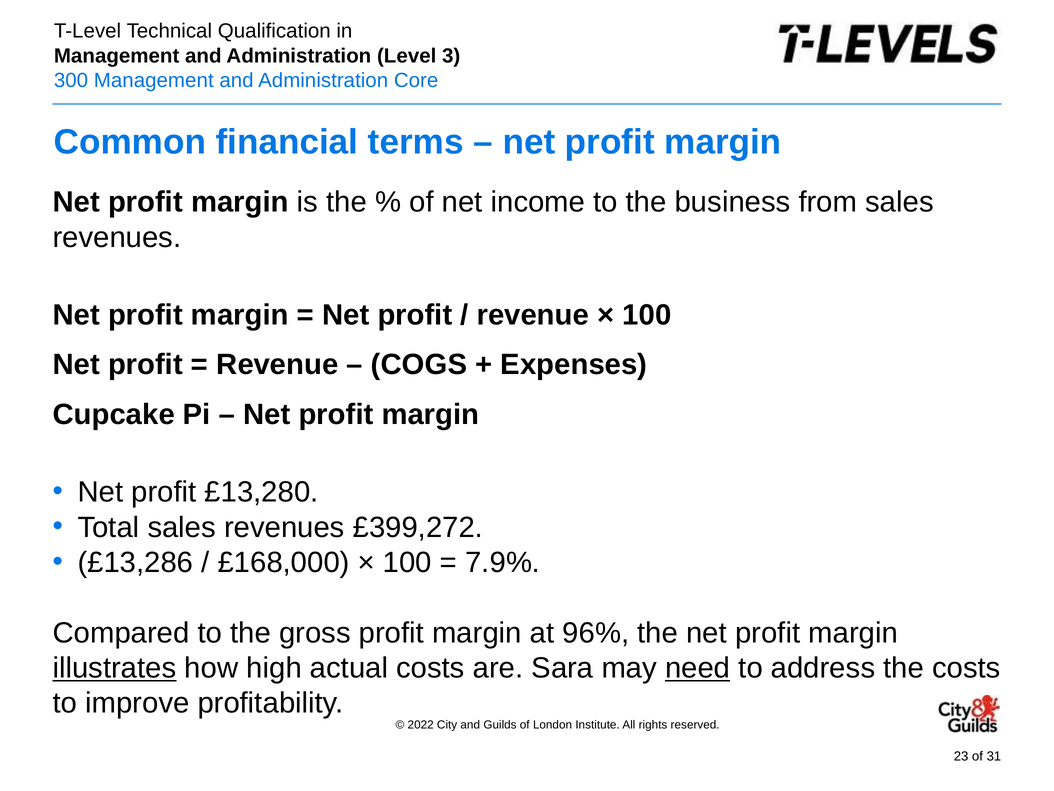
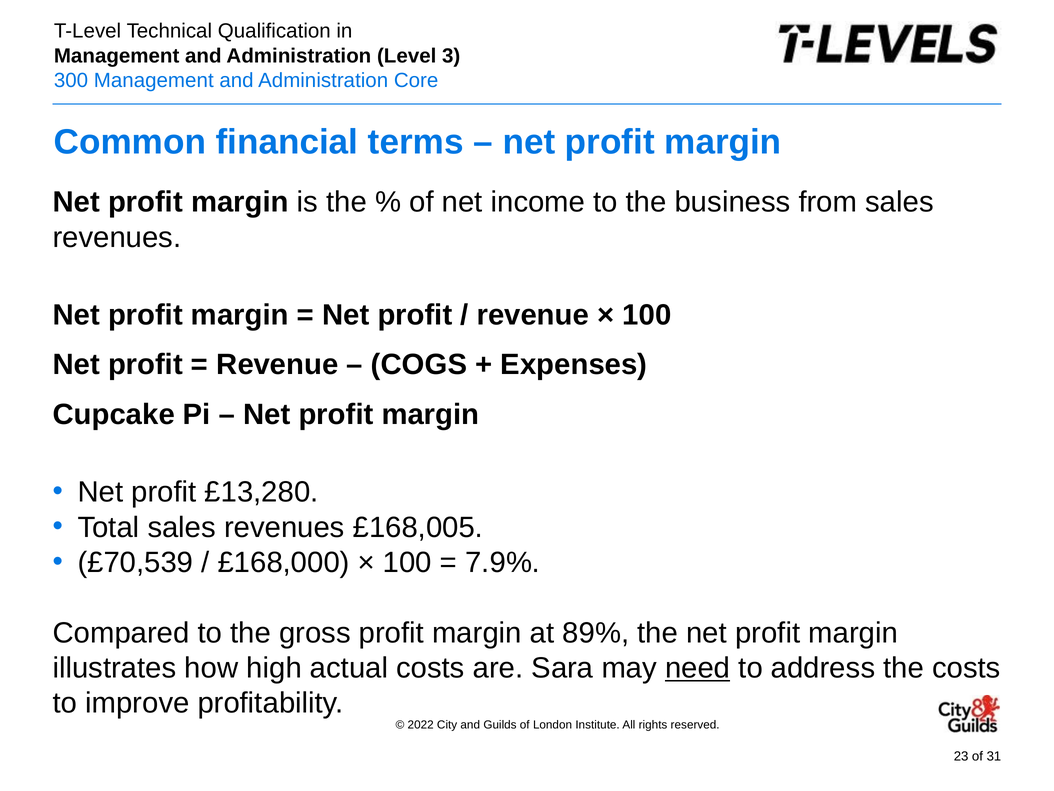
£399,272: £399,272 -> £168,005 (418, 527)
£13,286: £13,286 -> £70,539 (135, 562)
96%: 96% -> 89% (596, 632)
illustrates underline: present -> none (115, 668)
